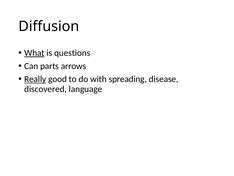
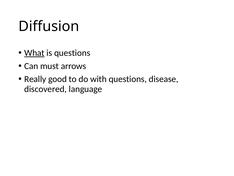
parts: parts -> must (50, 66)
Really underline: present -> none (35, 79)
with spreading: spreading -> questions (128, 79)
